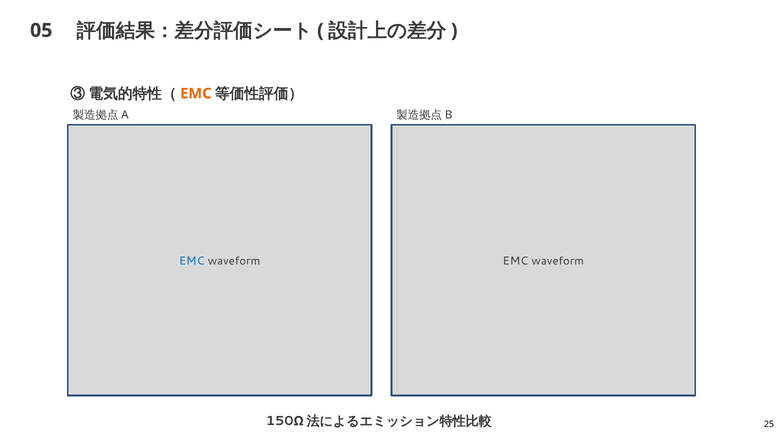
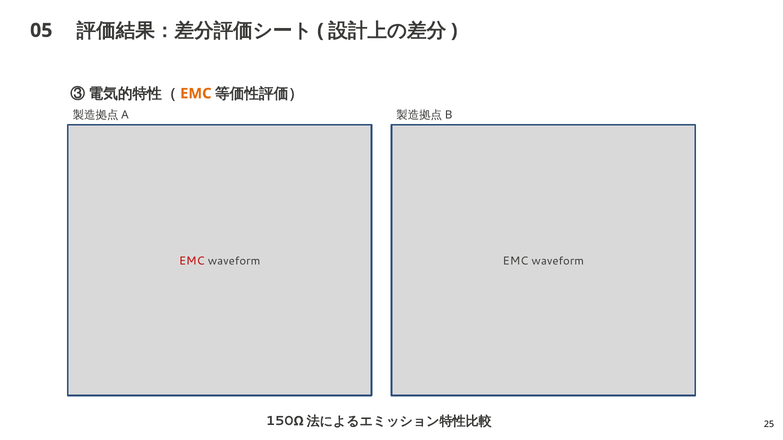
EMC colour: blue -> red (192, 261)
